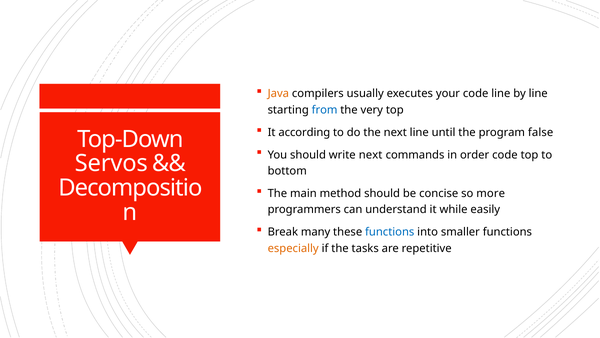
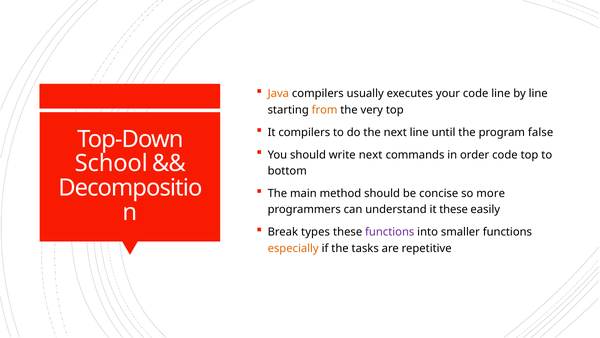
from colour: blue -> orange (325, 110)
It according: according -> compilers (304, 132)
Servos: Servos -> School (111, 163)
it while: while -> these (454, 209)
many: many -> types (316, 232)
functions colour: blue -> purple (390, 232)
